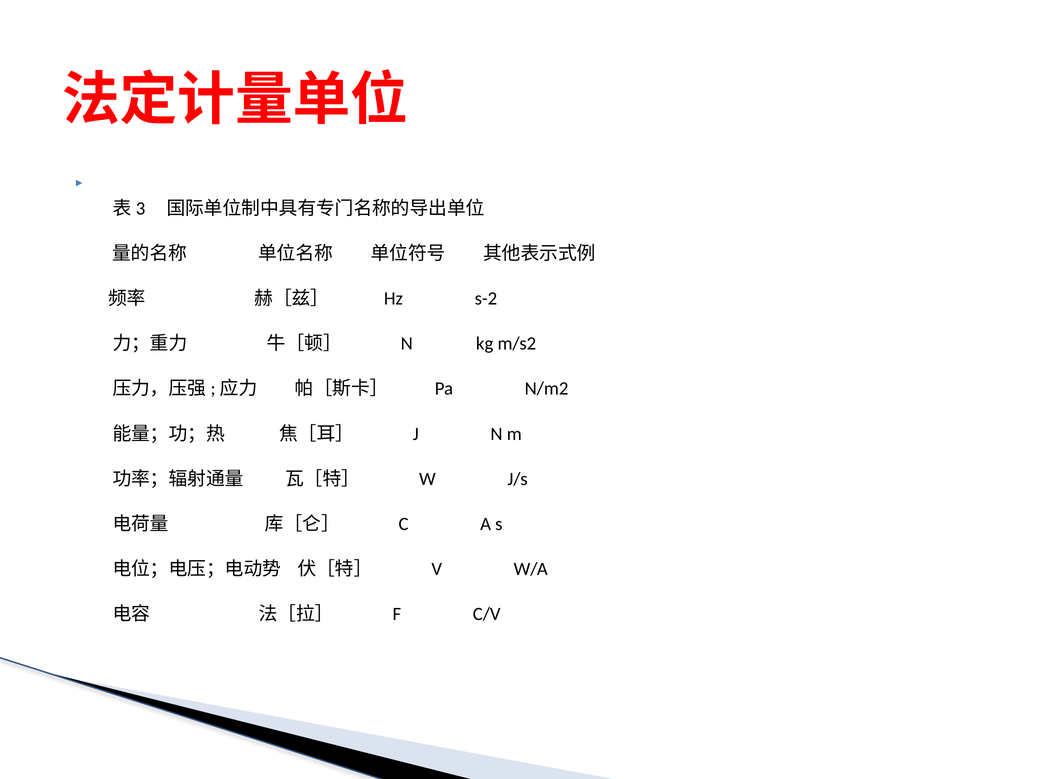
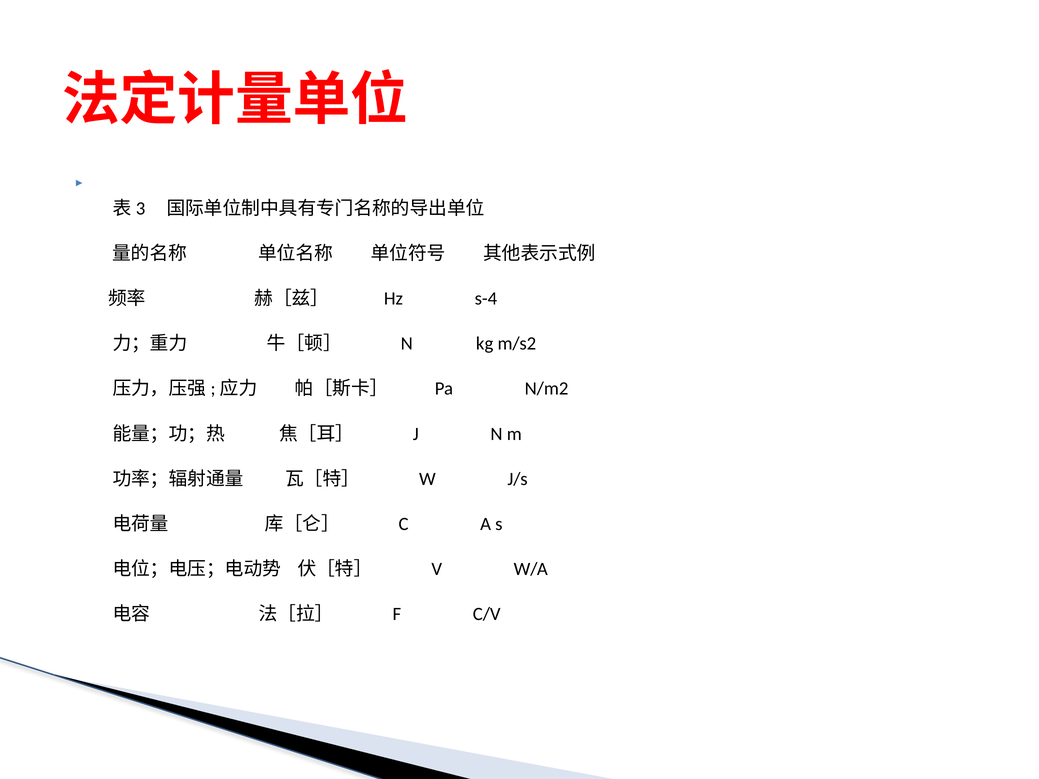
s-2: s-2 -> s-4 (486, 299)
